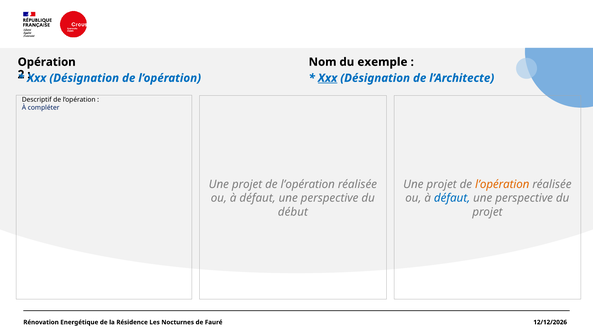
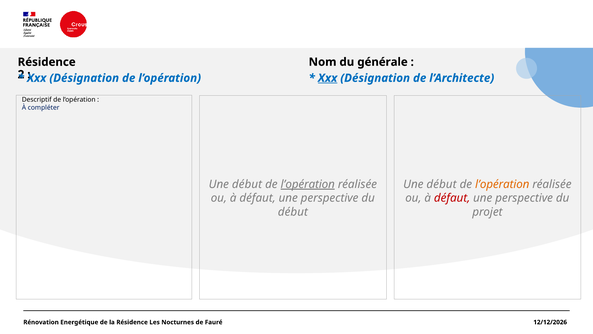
exemple: exemple -> générale (383, 62)
Opération: Opération -> Résidence (47, 62)
projet: projet -> début (247, 184)
l’opération underline: none -> present (308, 184)
projet: projet -> début (441, 184)
défaut colour: blue -> red (452, 198)
